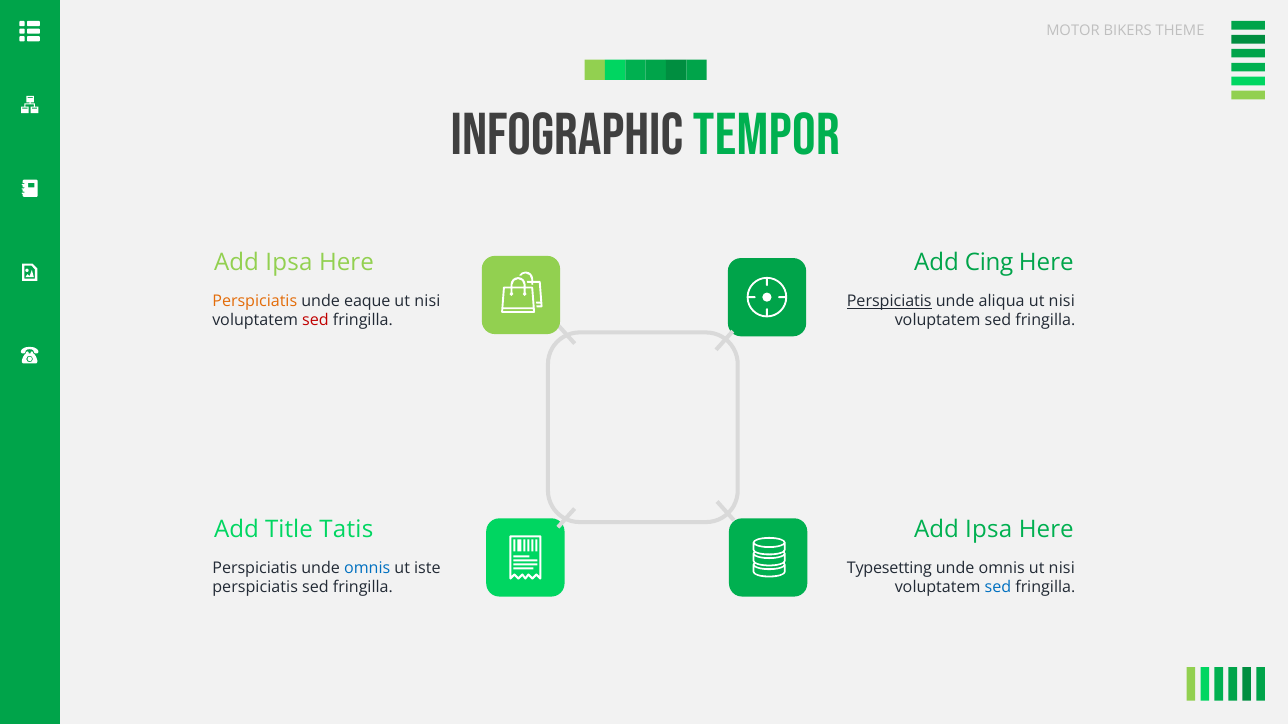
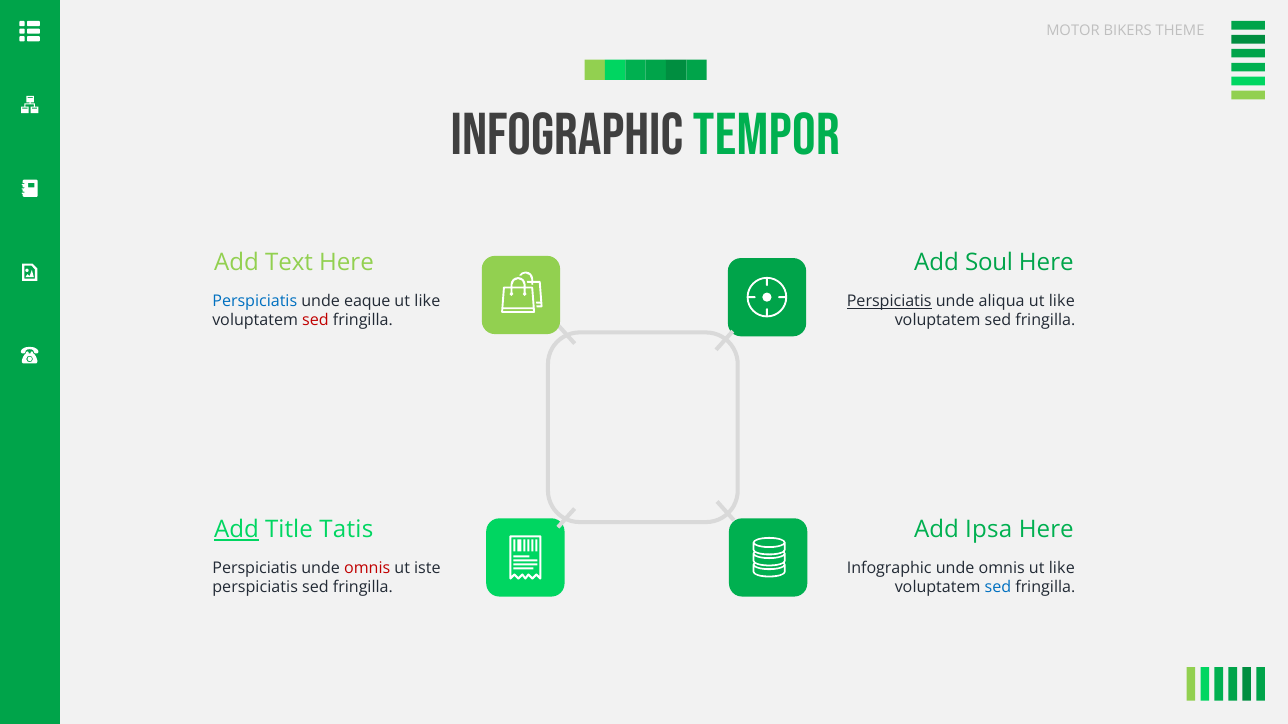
Ipsa: Ipsa -> Text (289, 263)
Cing: Cing -> Soul (989, 263)
Perspiciatis colour: orange -> blue (255, 301)
nisi: nisi -> like (427, 301)
nisi: nisi -> like (1062, 301)
Add underline: none -> present (237, 530)
omnis colour: blue -> red (367, 569)
Typesetting: Typesetting -> Infographic (889, 569)
omnis ut nisi: nisi -> like (1062, 569)
